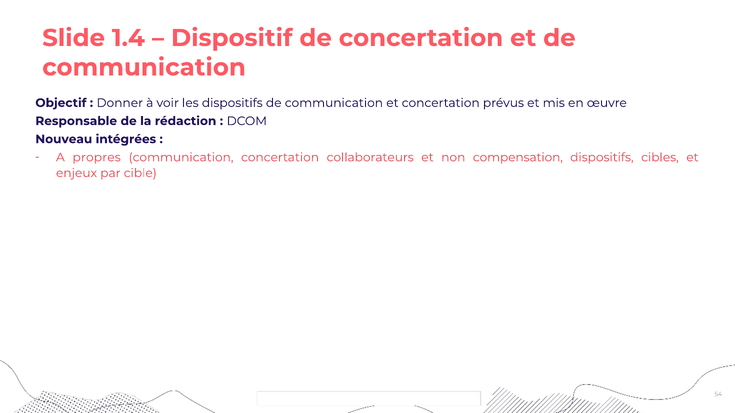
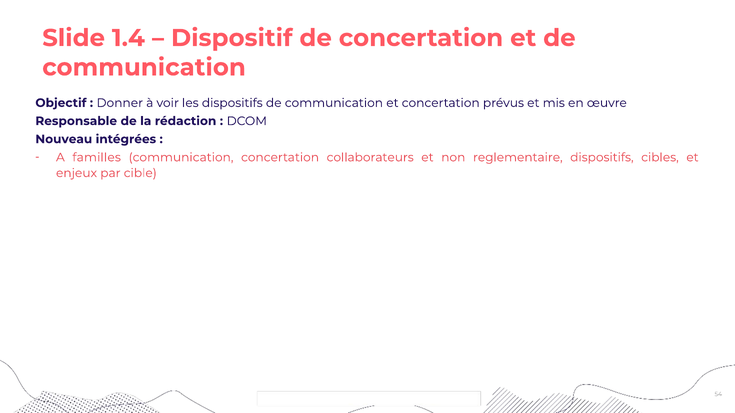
propres: propres -> familles (97, 157)
compensation: compensation -> reglementaire (518, 157)
